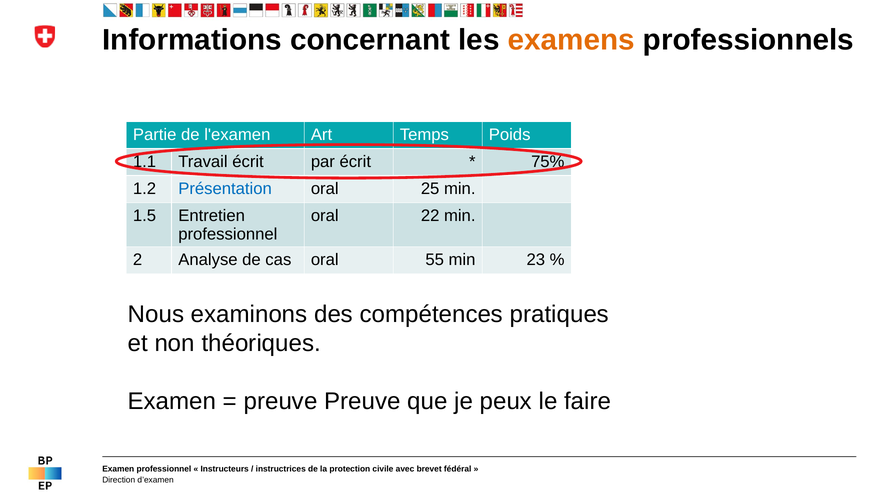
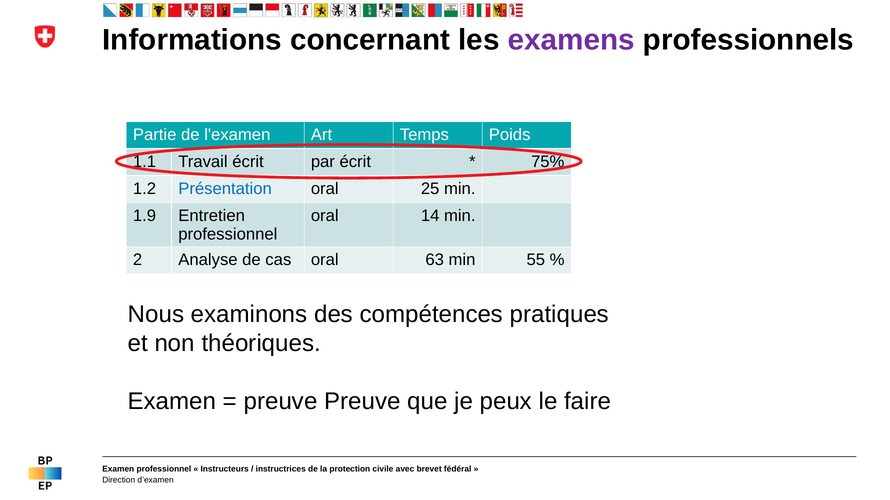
examens colour: orange -> purple (571, 40)
1.5: 1.5 -> 1.9 (145, 216)
22: 22 -> 14 (430, 216)
55: 55 -> 63 (435, 260)
23: 23 -> 55 (536, 260)
